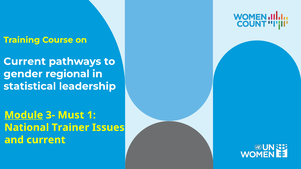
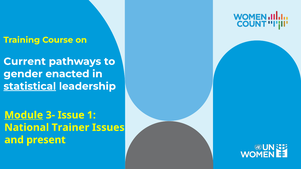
regional: regional -> enacted (67, 74)
statistical underline: none -> present (30, 86)
Must: Must -> Issue (71, 115)
and current: current -> present (46, 140)
